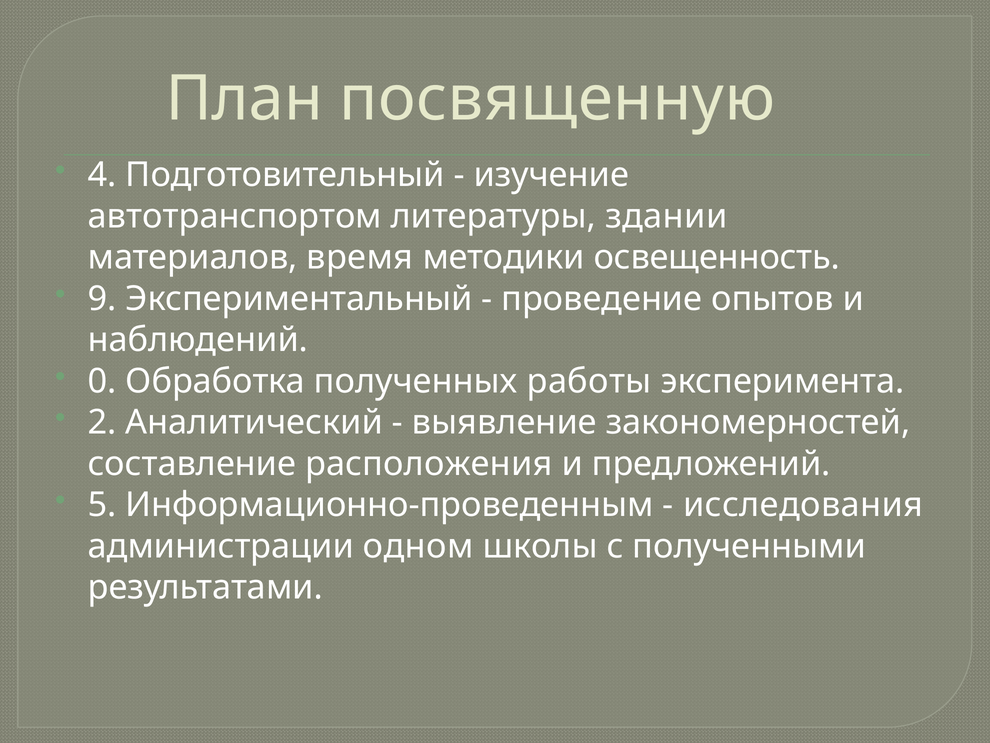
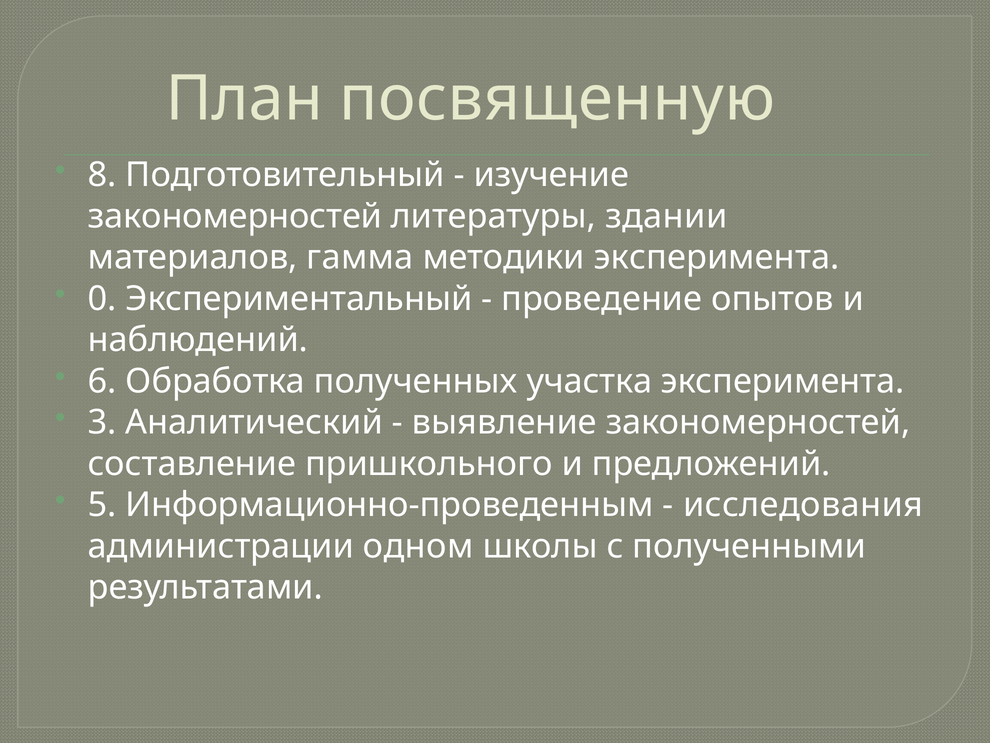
4: 4 -> 8 (102, 175)
автотранспортом: автотранспортом -> закономерностей (235, 216)
время: время -> гамма (360, 257)
методики освещенность: освещенность -> эксперимента (717, 257)
9: 9 -> 0 (102, 299)
0: 0 -> 6 (102, 381)
работы: работы -> участка (589, 381)
2: 2 -> 3 (102, 422)
расположения: расположения -> пришкольного (429, 464)
